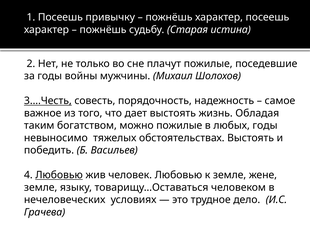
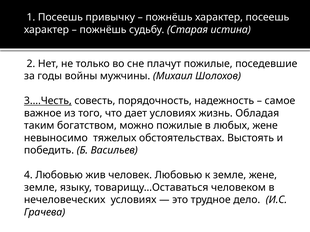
дает выстоять: выстоять -> условиях (173, 113)
любых годы: годы -> жене (265, 126)
Любовью underline: present -> none (59, 175)
